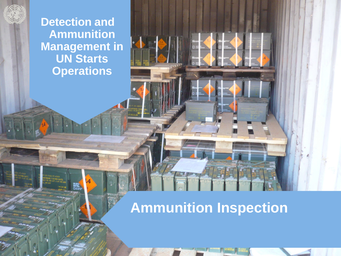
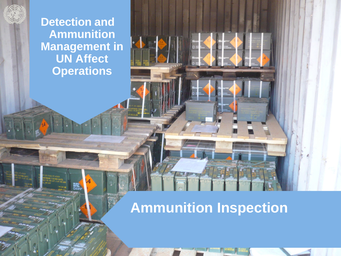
Starts: Starts -> Affect (92, 59)
